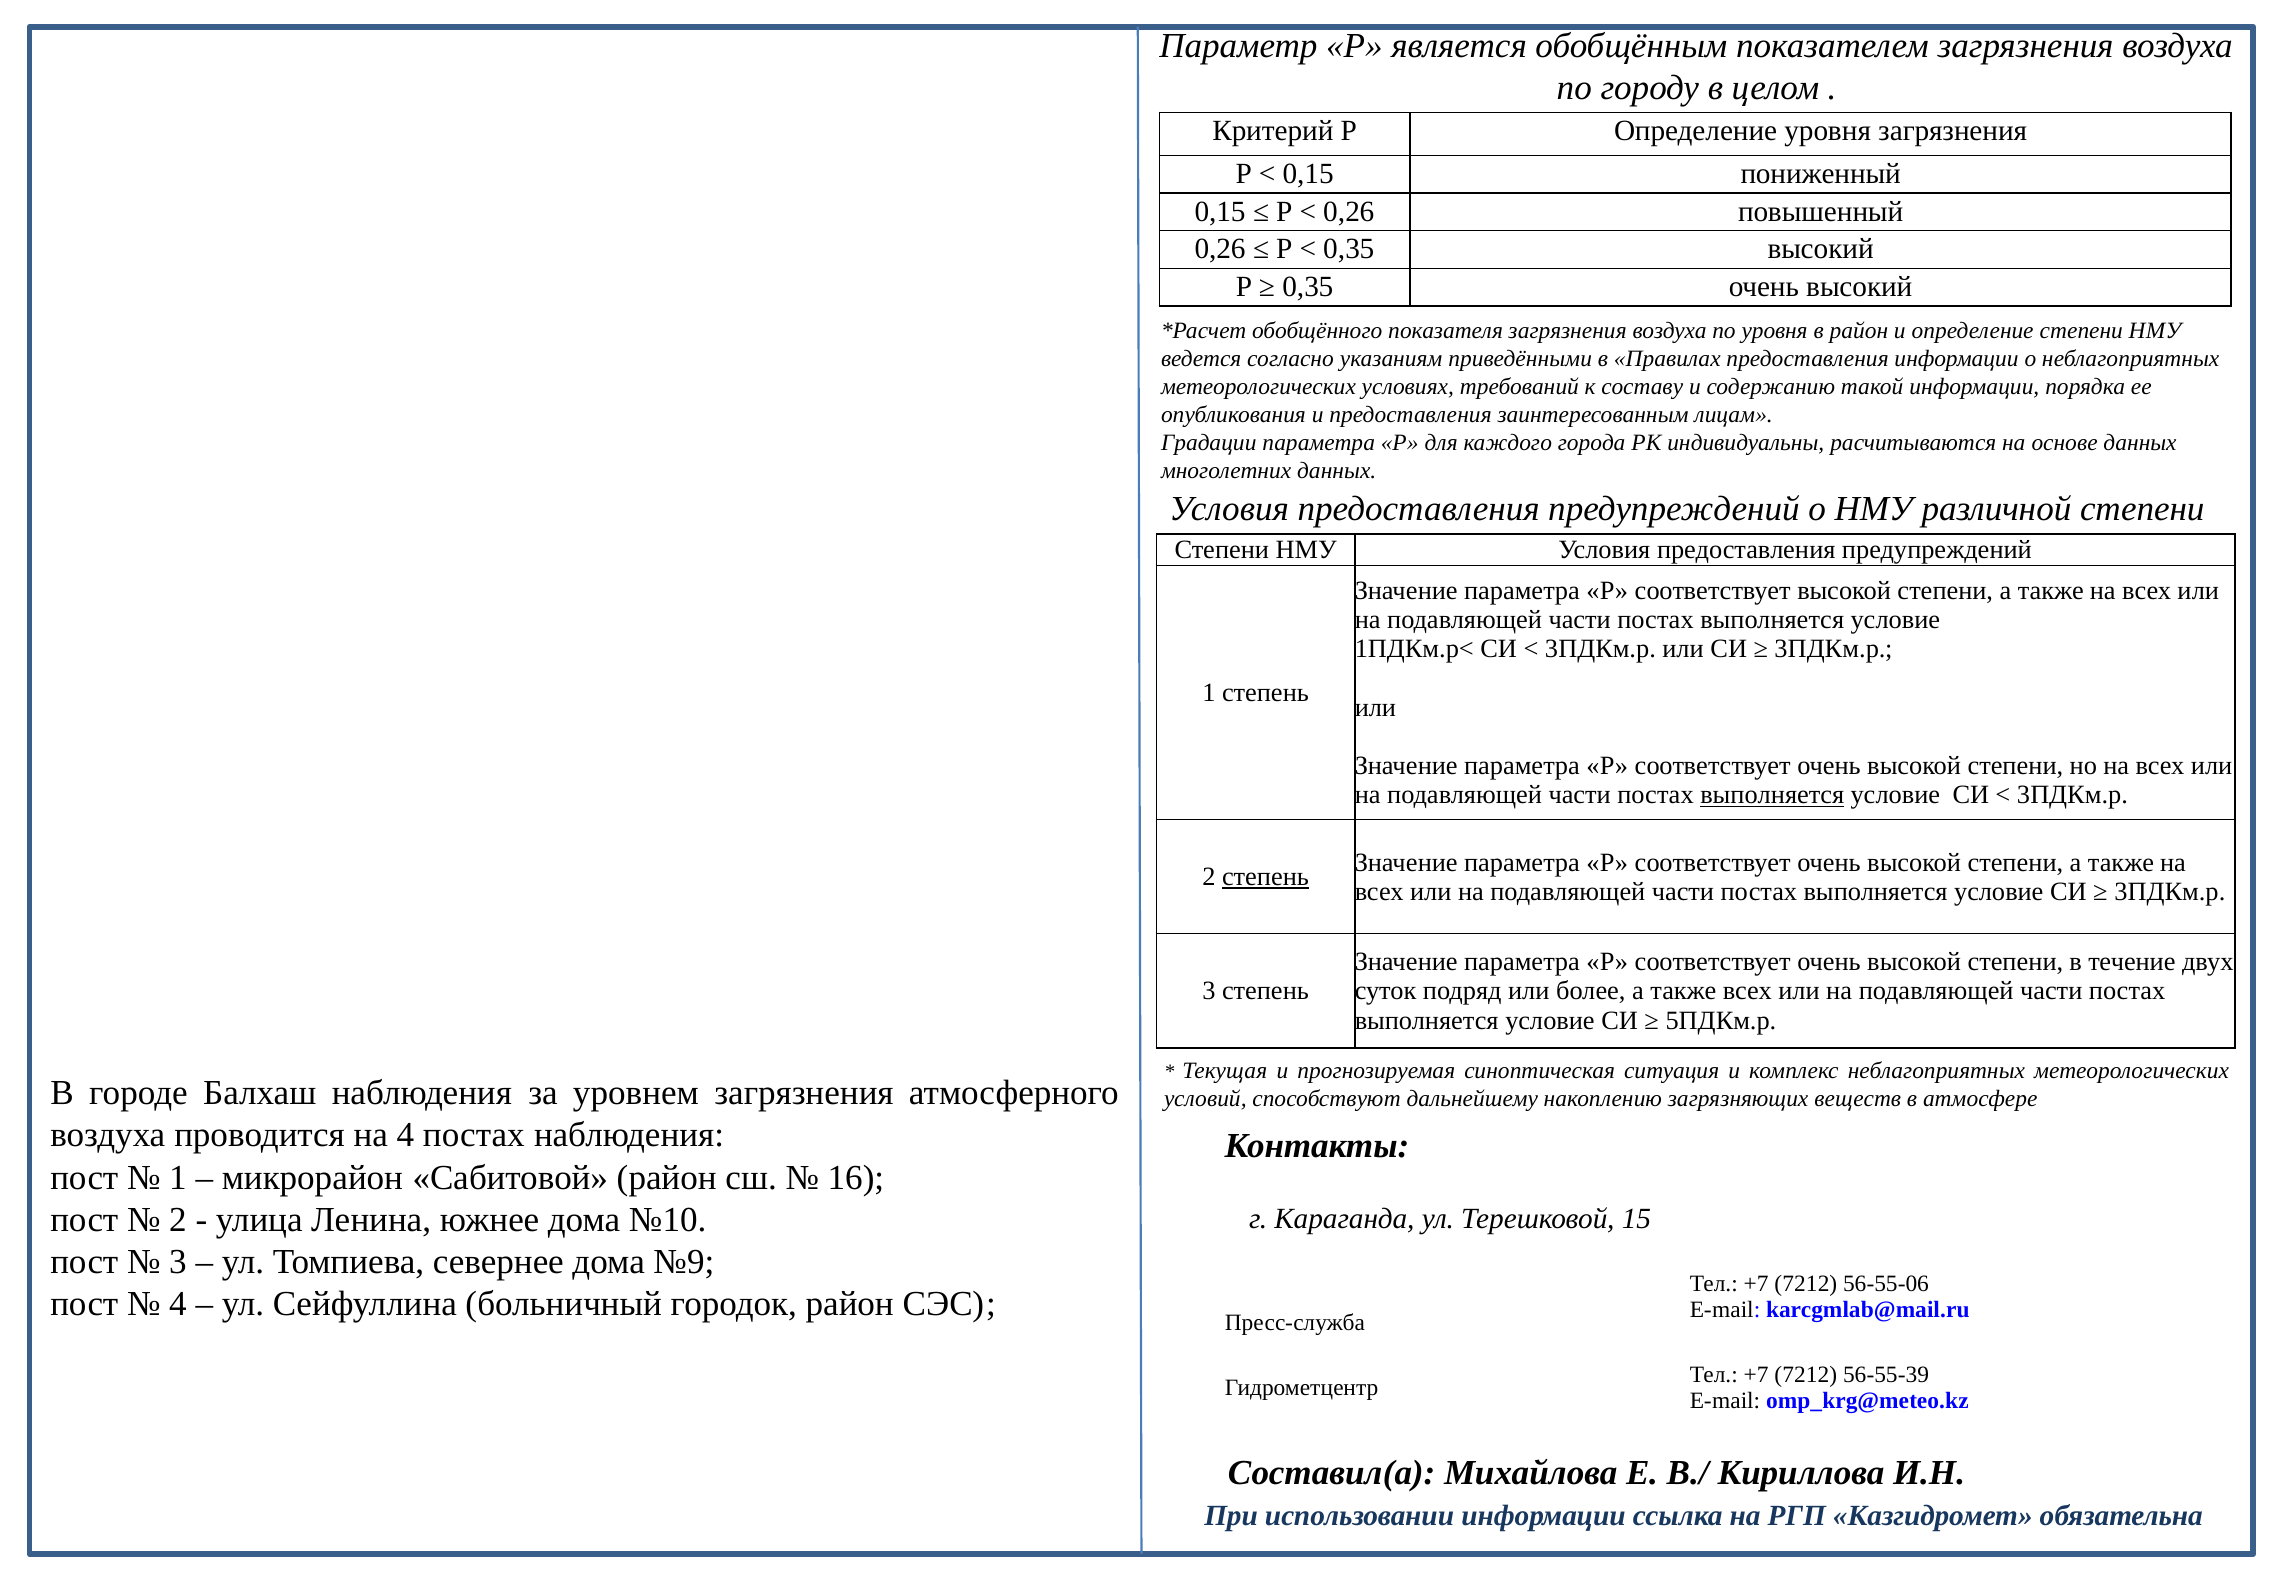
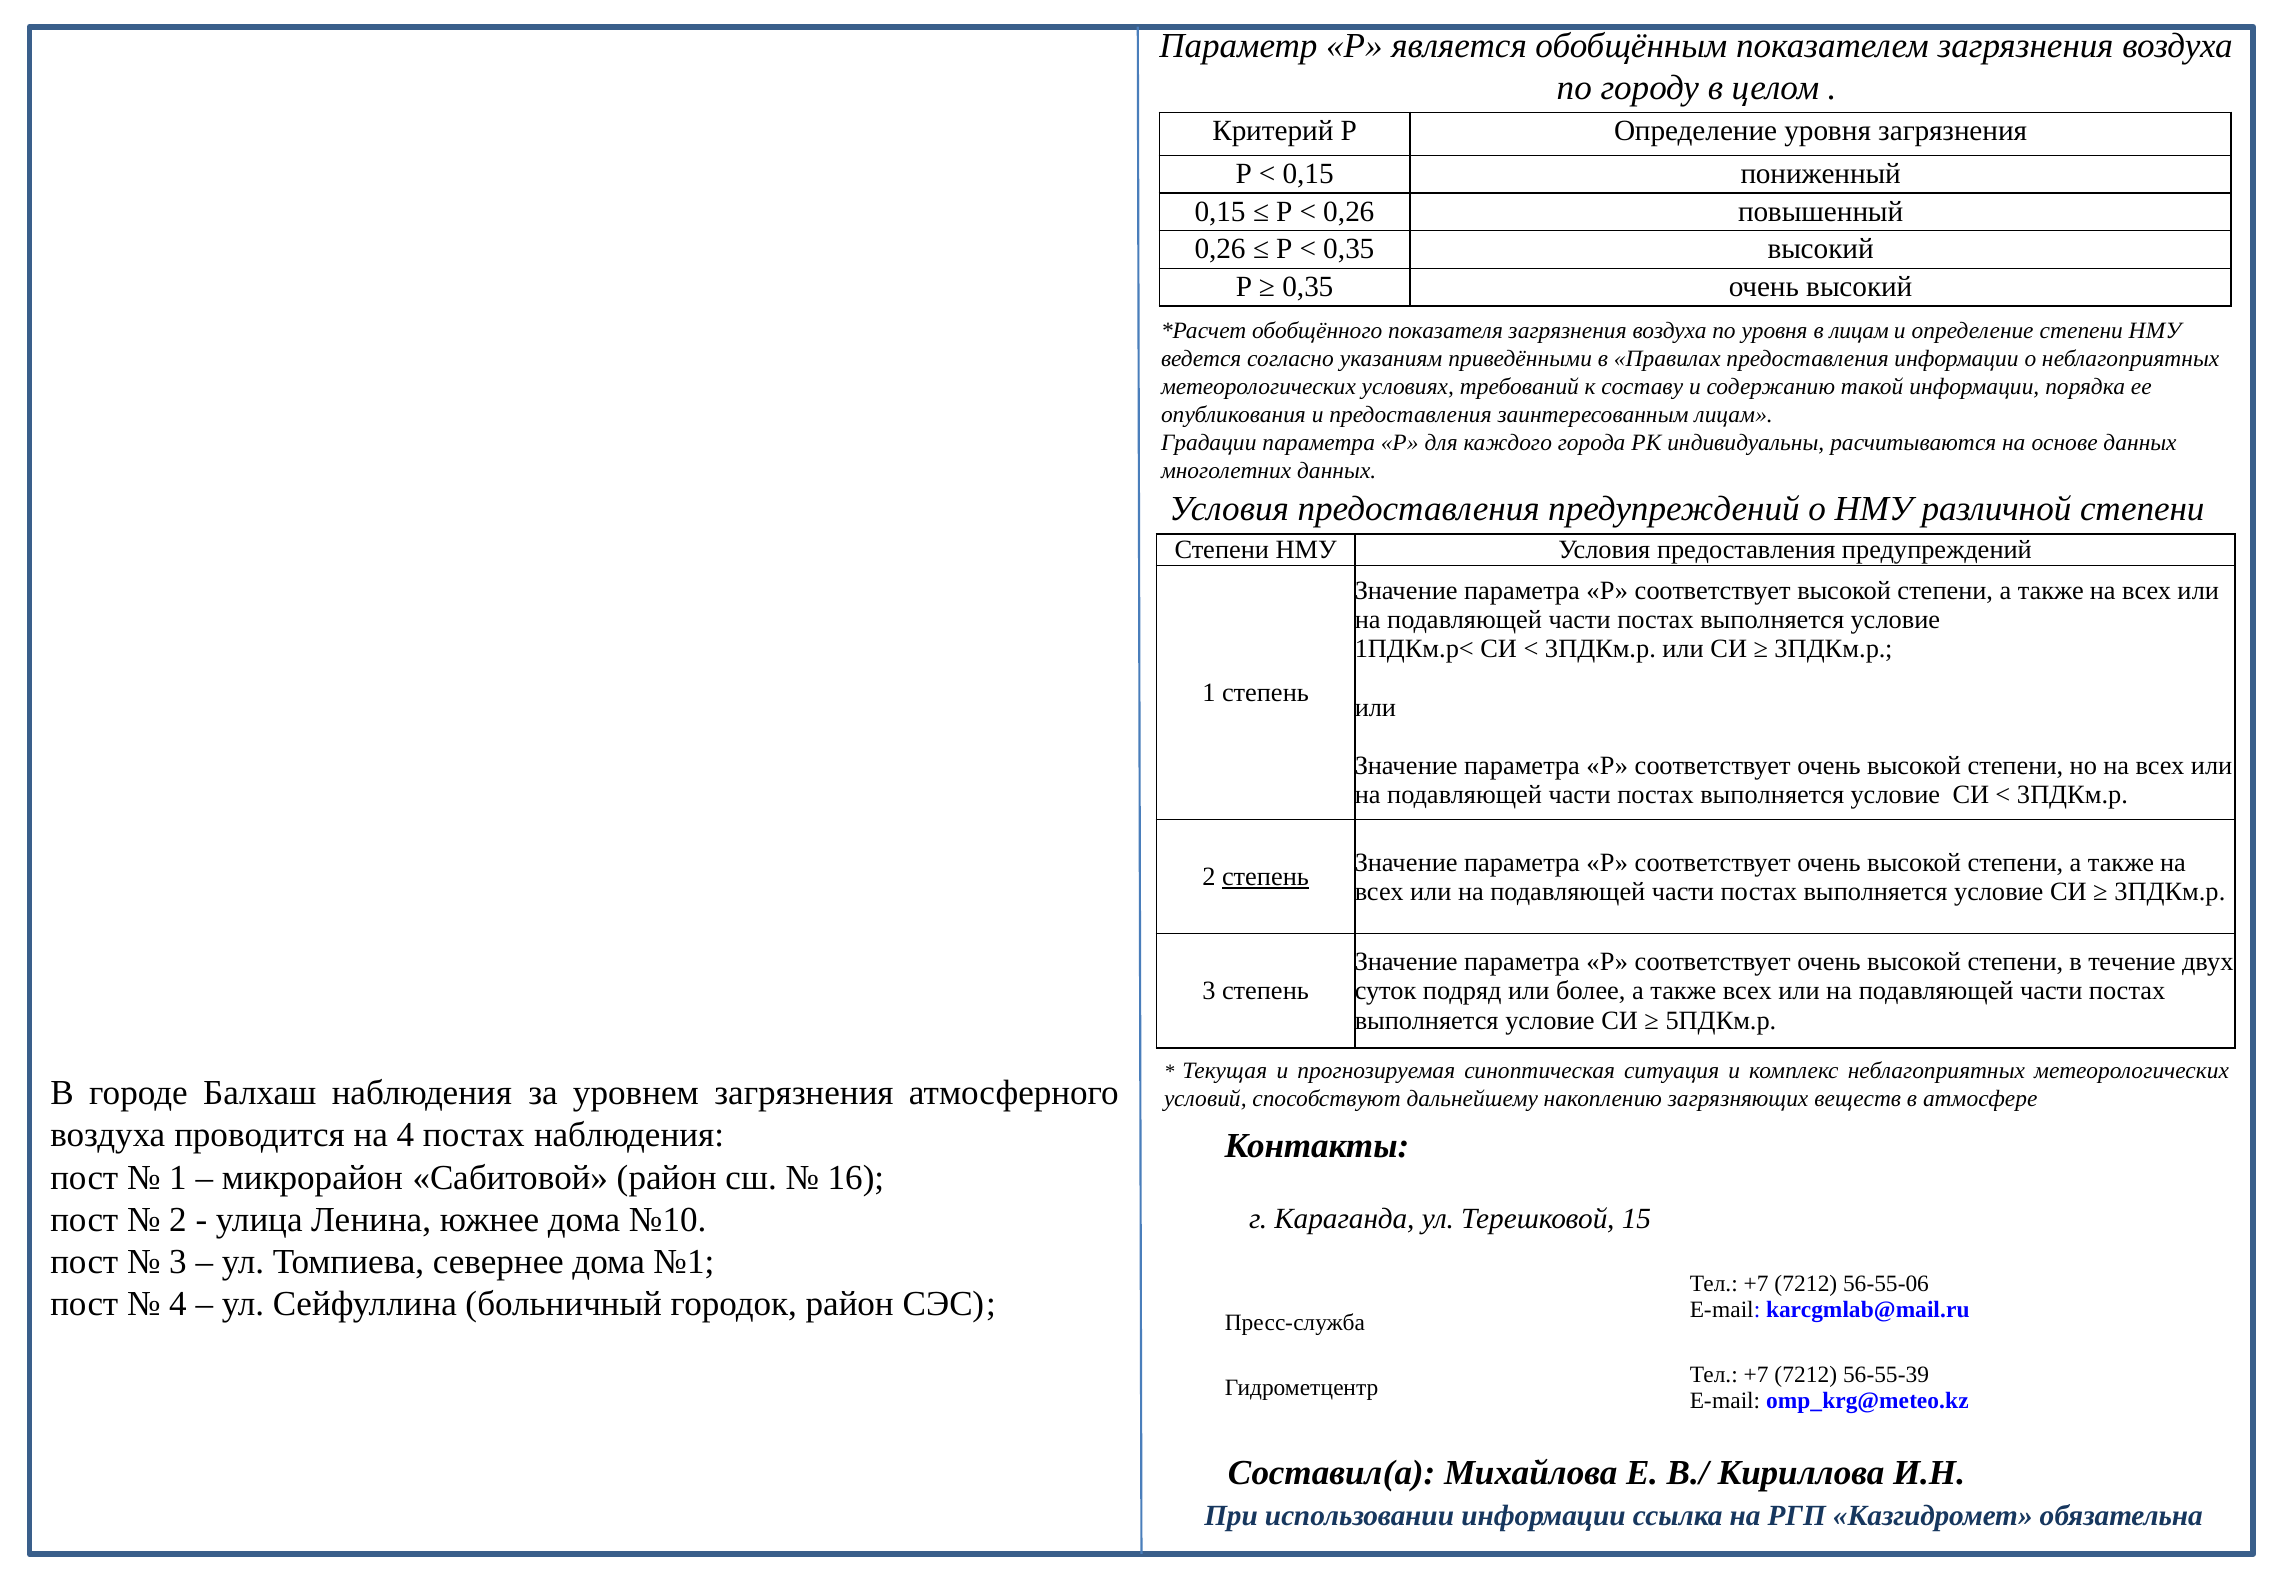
в район: район -> лицам (1859, 330)
выполняется underline: present -> none (1772, 795)
№9: №9 -> №1 (684, 1261)
